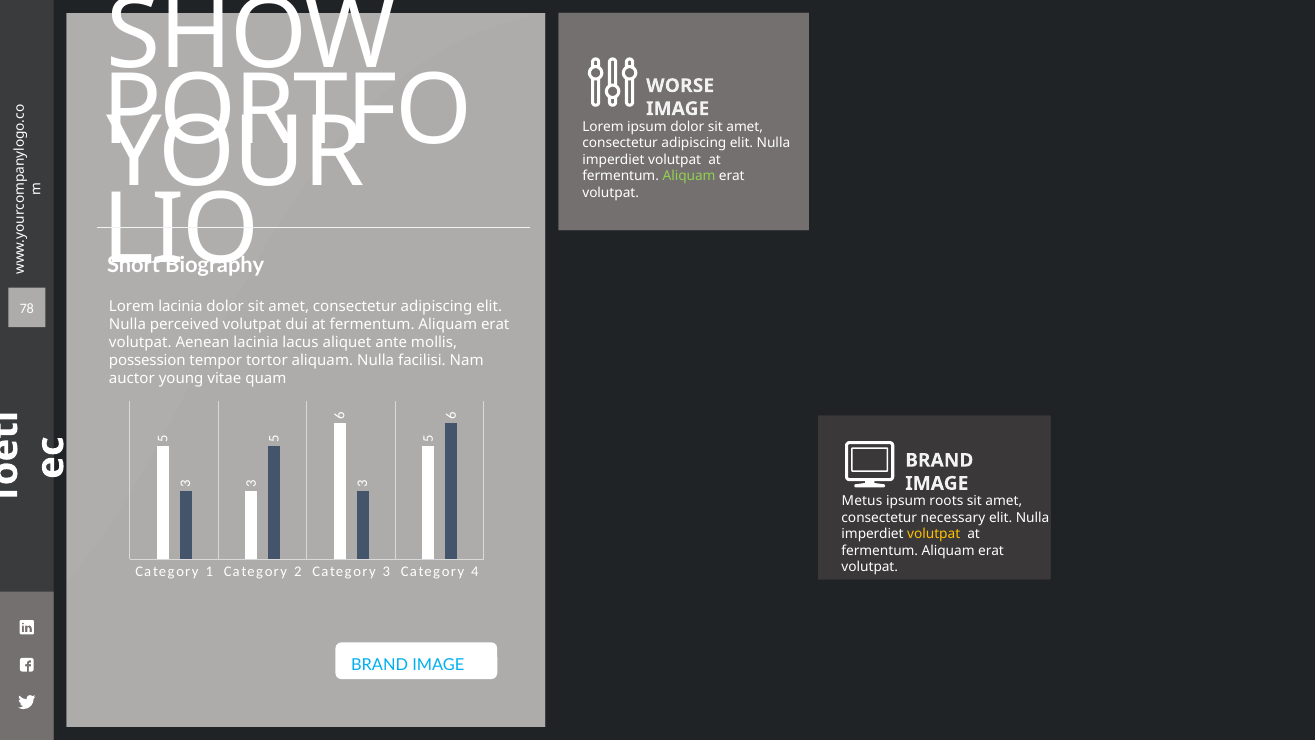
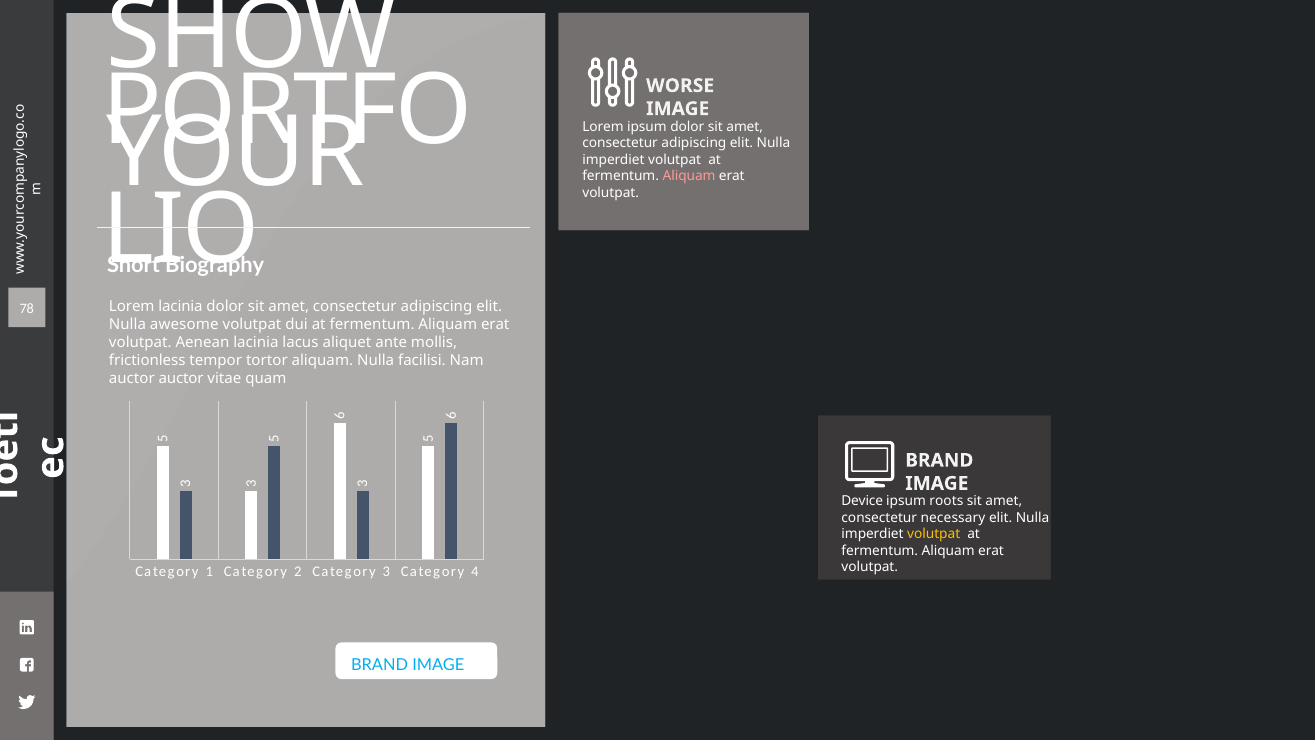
Aliquam colour: light green -> pink (689, 176)
perceived: perceived -> awesome (184, 324)
possession: possession -> frictionless (147, 360)
auctor young: young -> auctor (181, 379)
Metus: Metus -> Device (862, 501)
